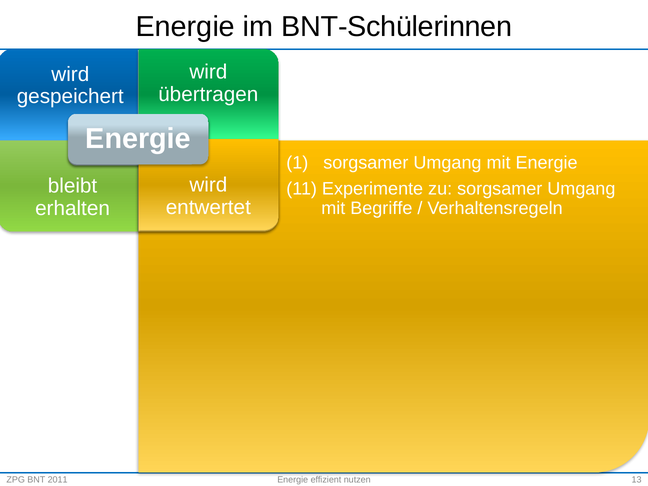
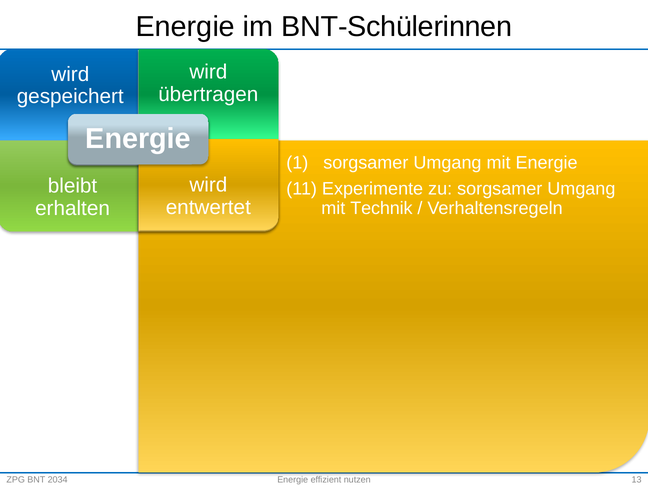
Begriffe: Begriffe -> Technik (381, 208)
2011: 2011 -> 2034 (58, 480)
